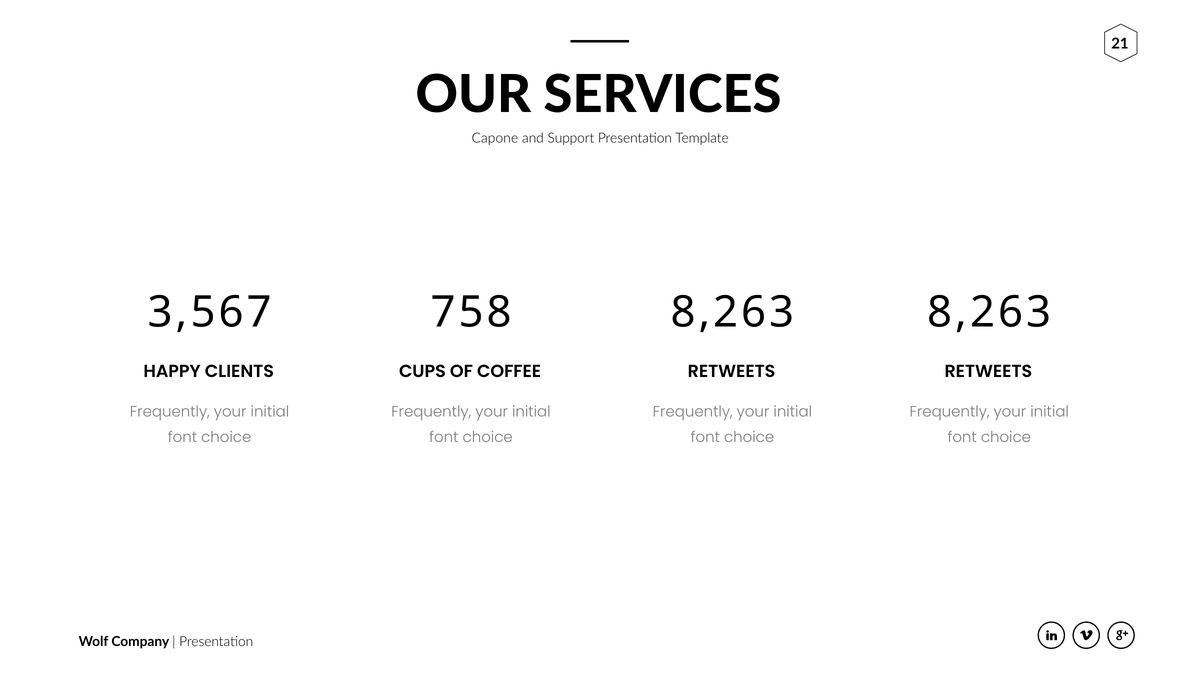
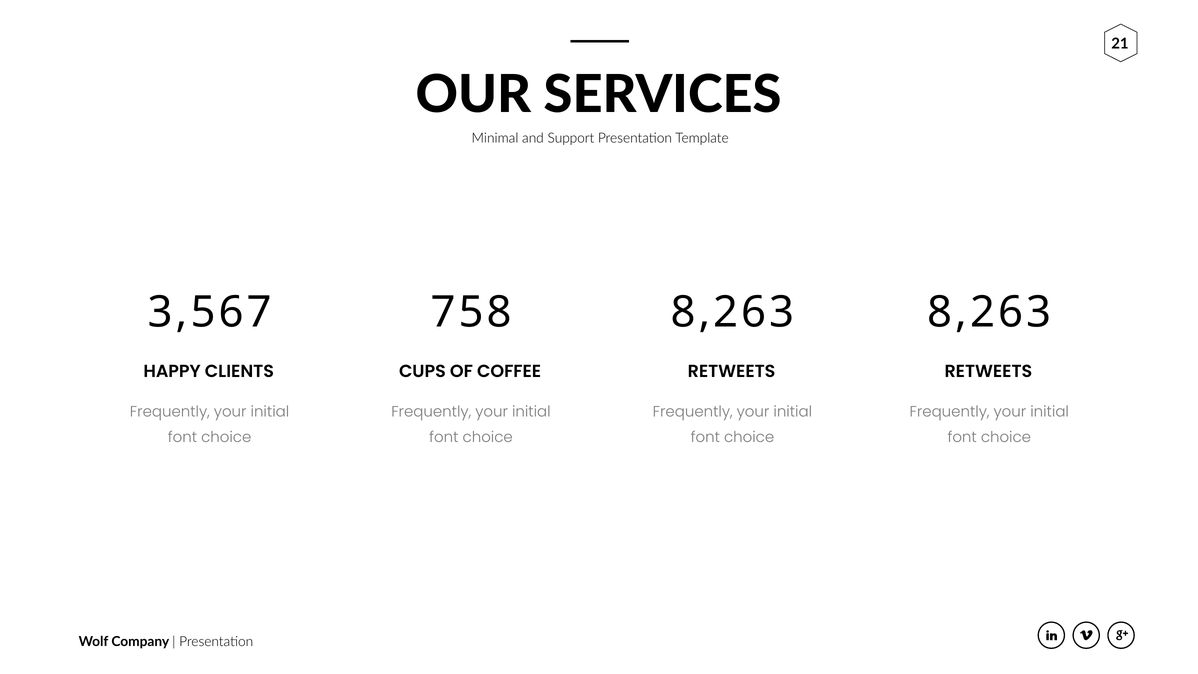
Capone: Capone -> Minimal (495, 138)
